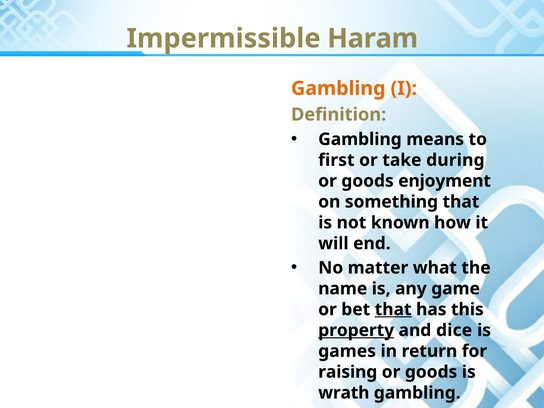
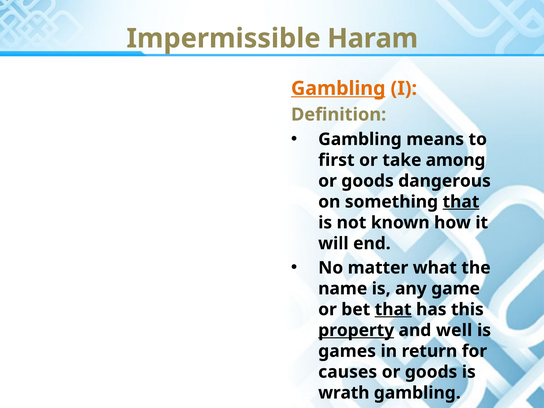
Gambling underline: none -> present (338, 88)
during: during -> among (456, 160)
enjoyment: enjoyment -> dangerous (445, 181)
that underline: none -> present (461, 202)
dice: dice -> well (454, 330)
raising: raising -> causes (348, 372)
